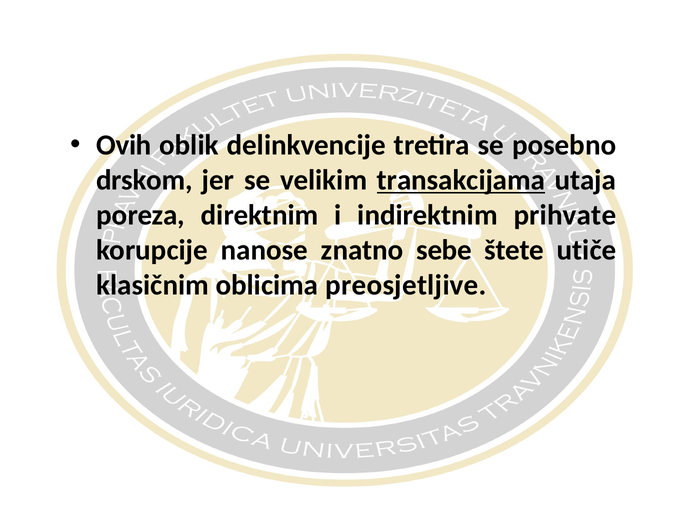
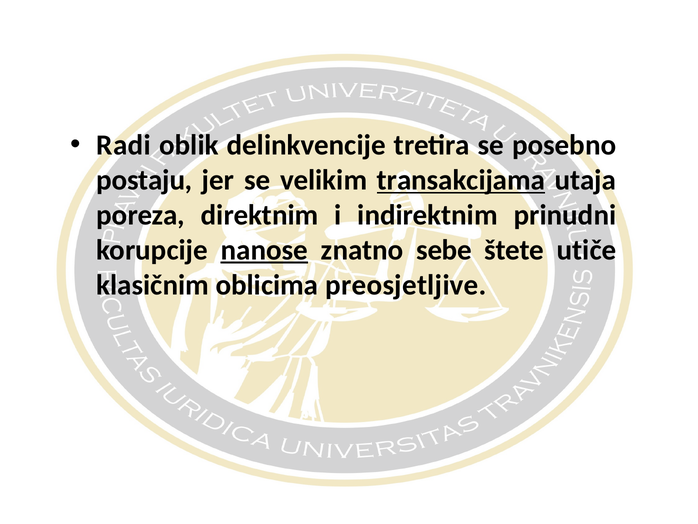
Ovih: Ovih -> Radi (124, 145)
drskom: drskom -> postaju (144, 180)
prihvate: prihvate -> prinudni (565, 215)
nanose underline: none -> present (264, 250)
